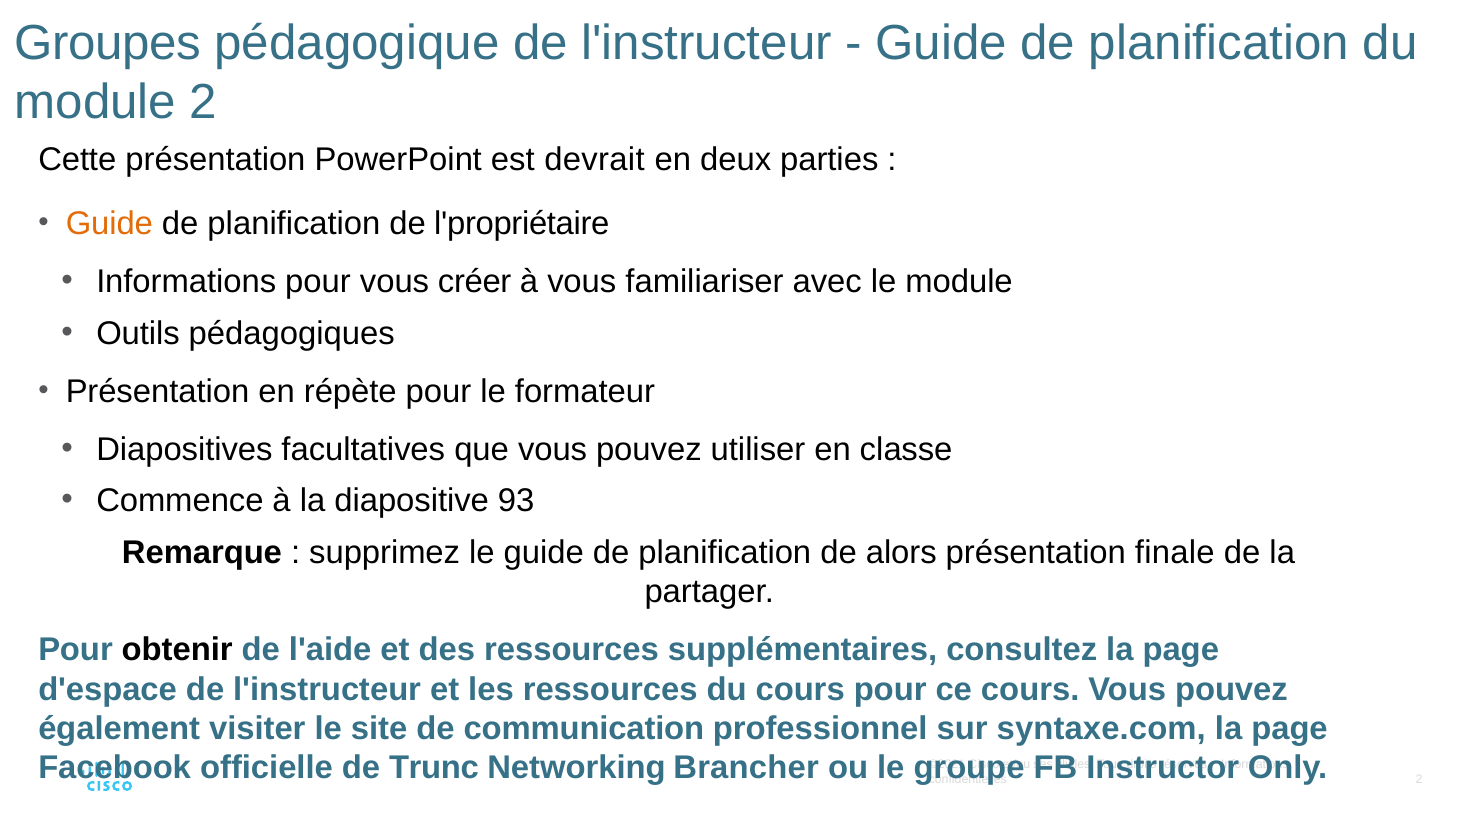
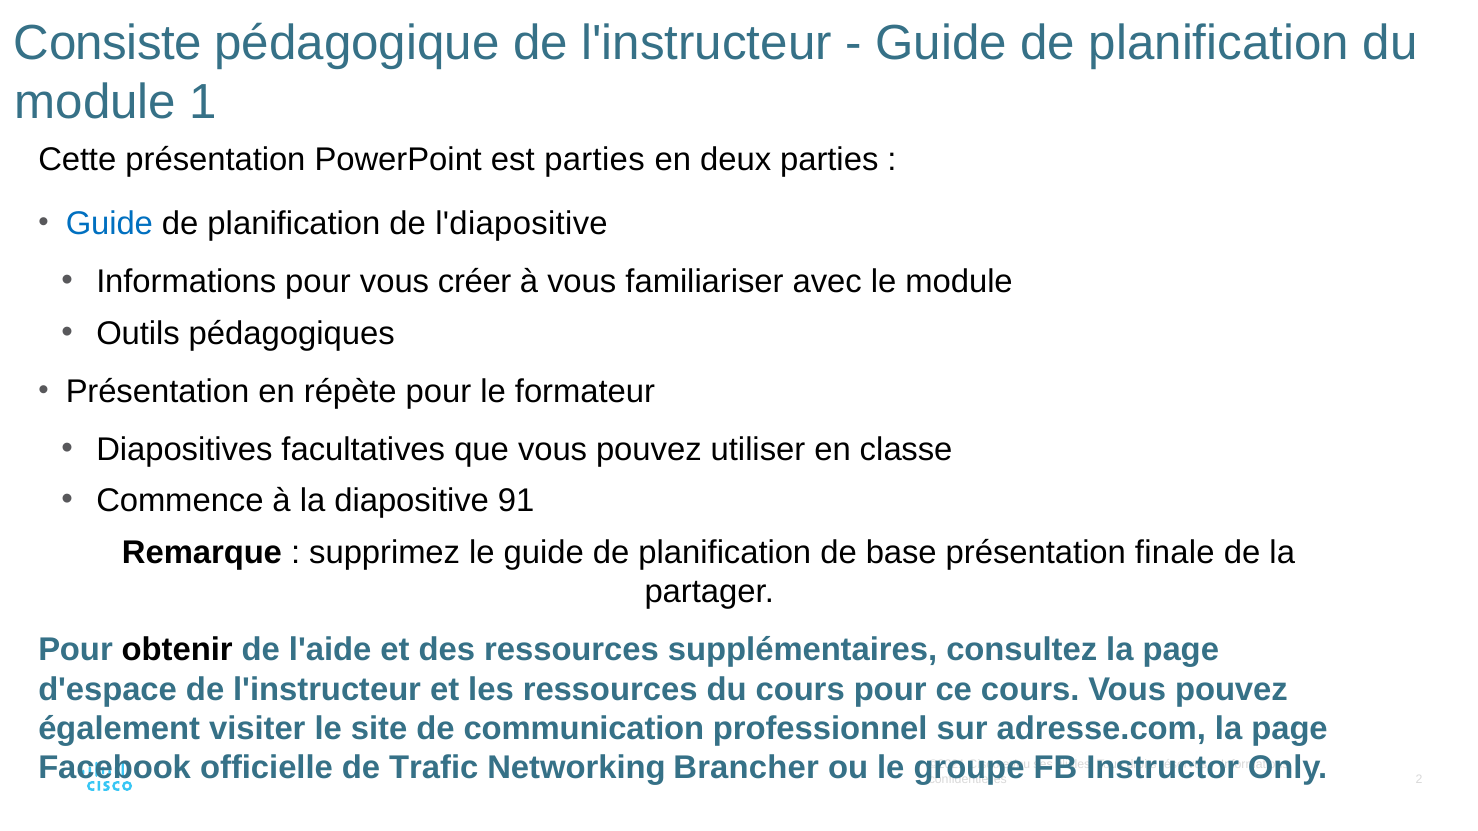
Groupes: Groupes -> Consiste (108, 43)
module 2: 2 -> 1 (204, 102)
est devrait: devrait -> parties (594, 160)
Guide colour: orange -> blue (109, 224)
l'propriétaire: l'propriétaire -> l'diapositive (522, 224)
93: 93 -> 91 (516, 501)
alors: alors -> base (901, 553)
syntaxe.com: syntaxe.com -> adresse.com (1101, 729)
Trunc: Trunc -> Trafic (434, 768)
